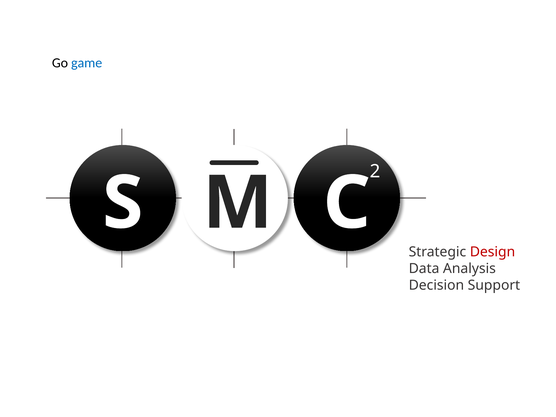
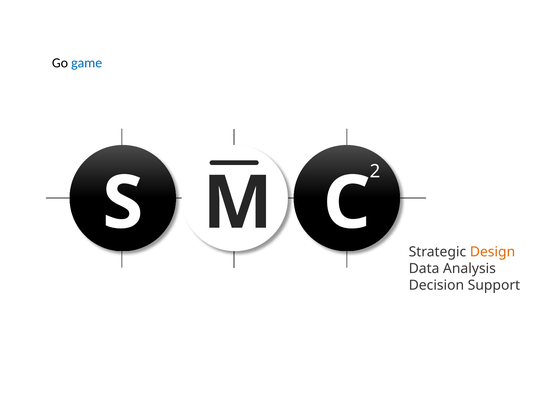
Design colour: red -> orange (493, 252)
